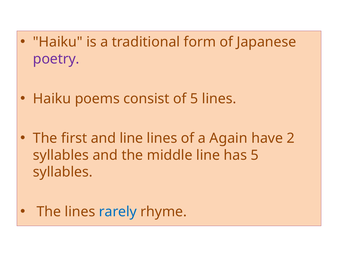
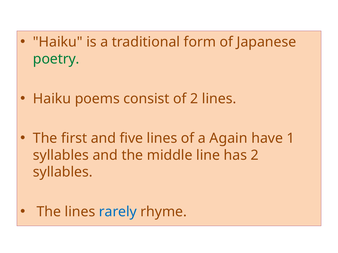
poetry colour: purple -> green (56, 59)
of 5: 5 -> 2 (194, 99)
and line: line -> five (131, 139)
2: 2 -> 1 (291, 139)
has 5: 5 -> 2 (255, 156)
